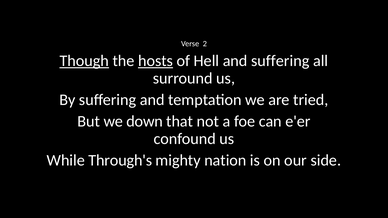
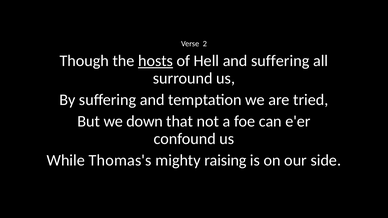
Though underline: present -> none (84, 61)
Through's: Through's -> Thomas's (120, 160)
nation: nation -> raising (225, 160)
